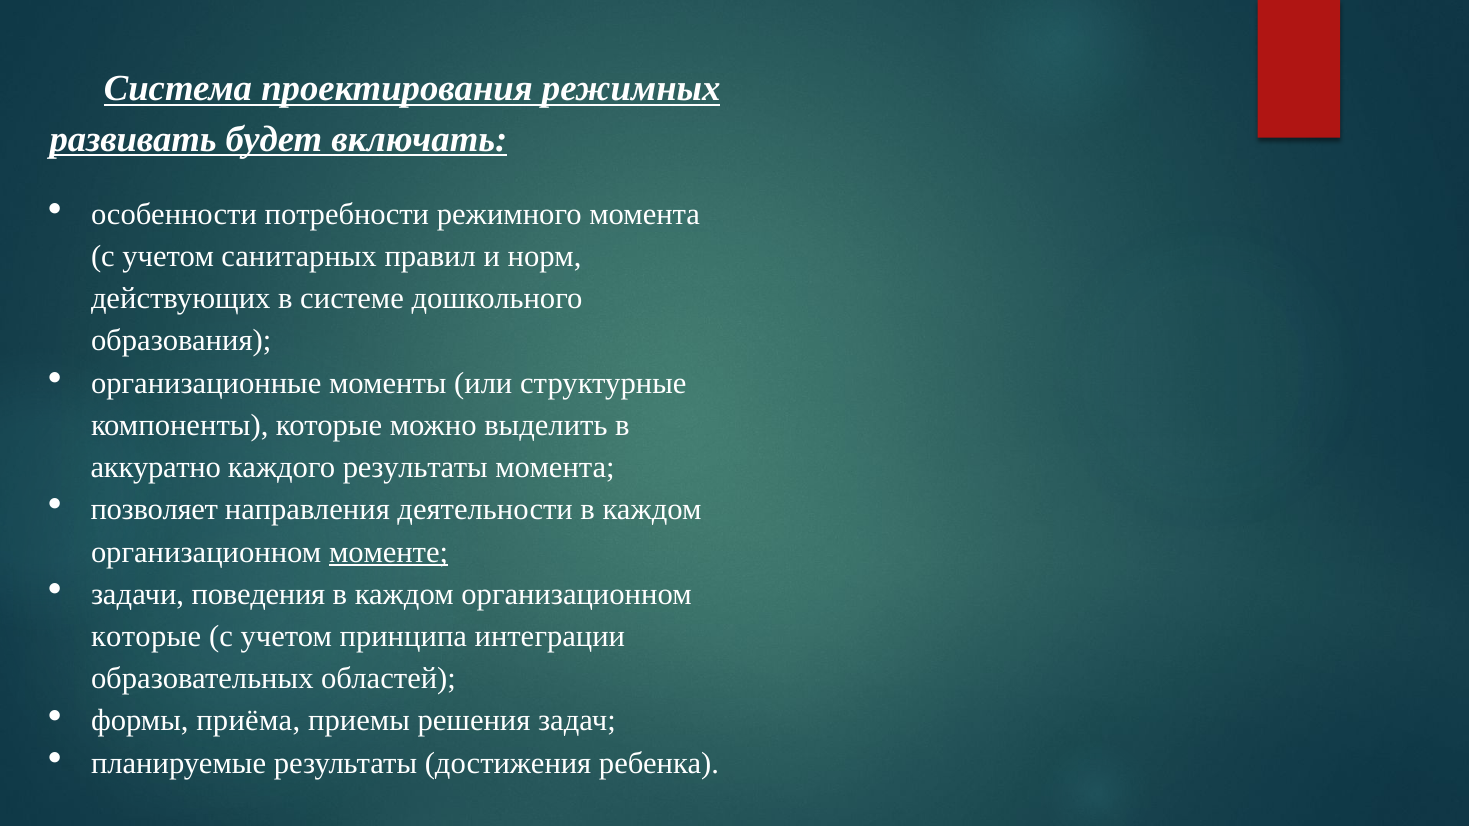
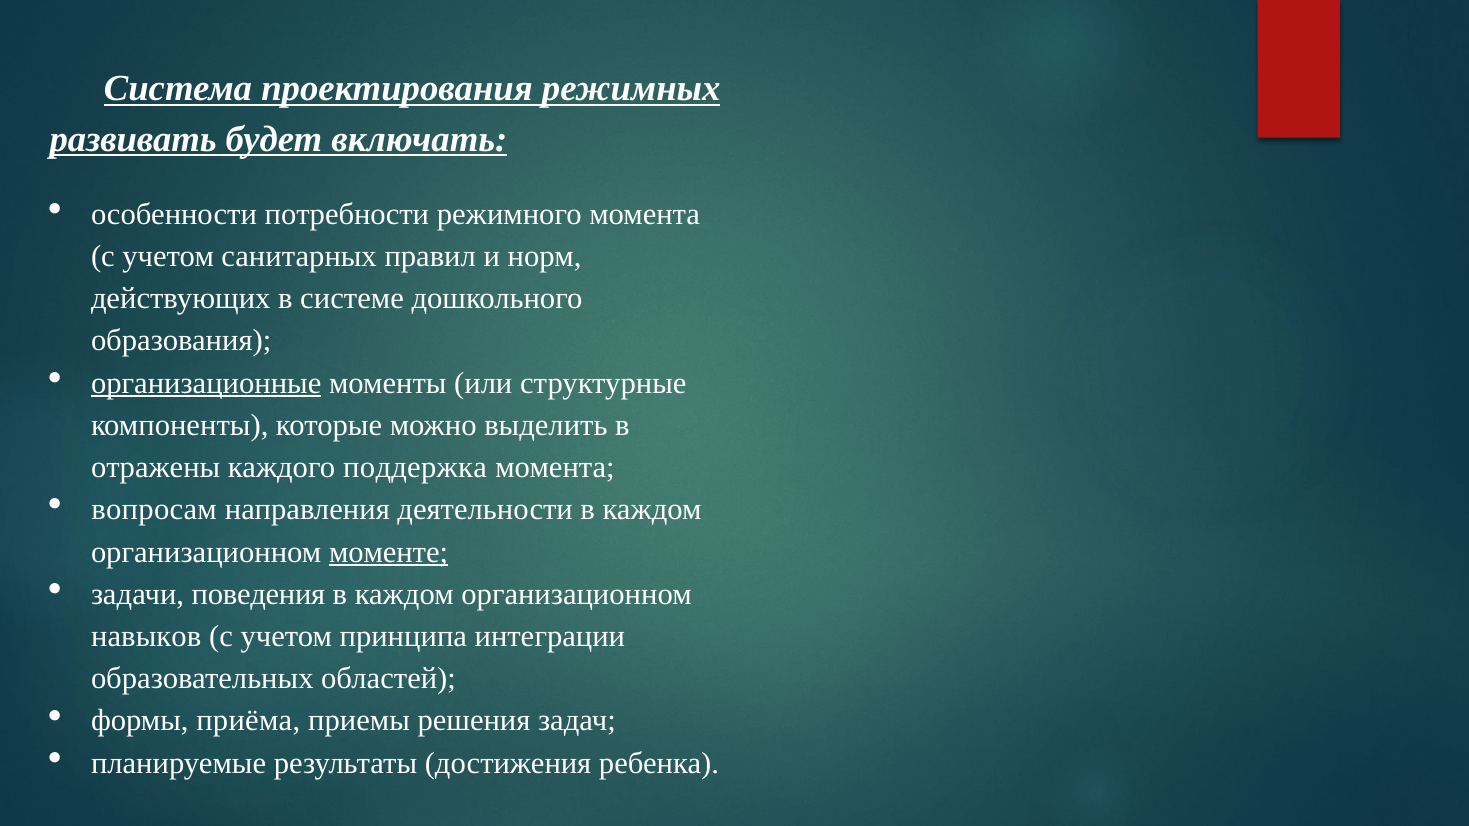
организационные underline: none -> present (206, 383)
аккуратно: аккуратно -> отражены (156, 468)
каждого результаты: результаты -> поддержка (415, 468)
позволяет: позволяет -> вопросам (154, 510)
которые: которые -> навыков (146, 637)
